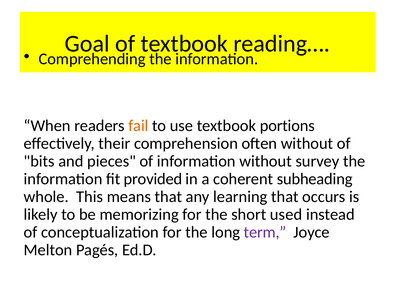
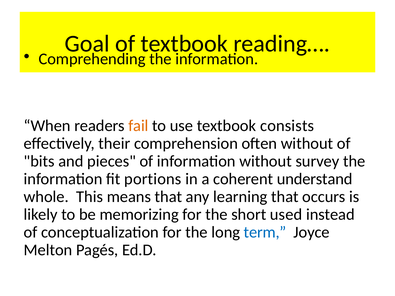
portions: portions -> consists (287, 126)
provided: provided -> portions (153, 179)
subheading: subheading -> understand (315, 179)
term colour: purple -> blue (265, 232)
